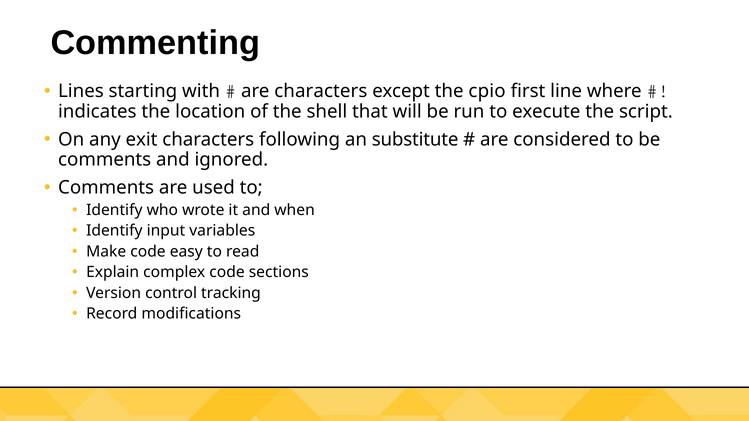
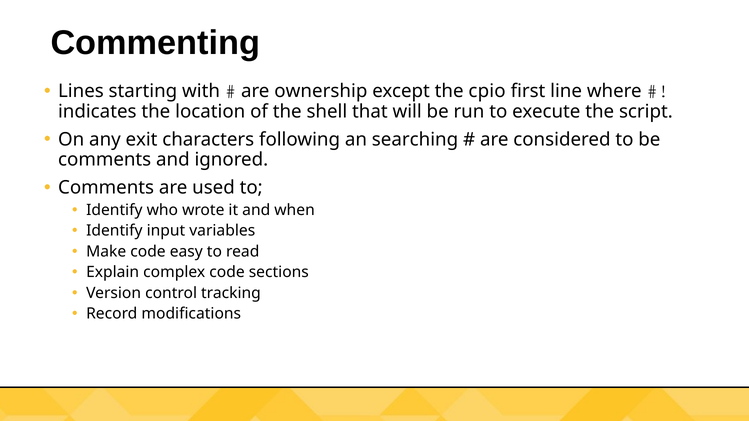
are characters: characters -> ownership (321, 91)
substitute: substitute -> searching (415, 140)
